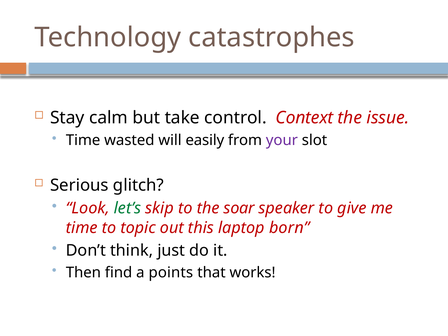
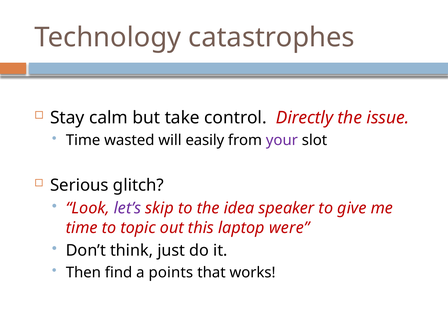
Context: Context -> Directly (304, 118)
let’s colour: green -> purple (128, 208)
soar: soar -> idea (239, 208)
born: born -> were (289, 228)
